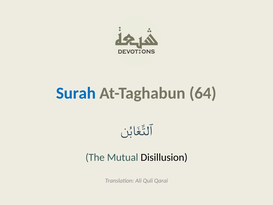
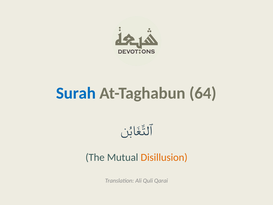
Disillusion colour: black -> orange (164, 157)
